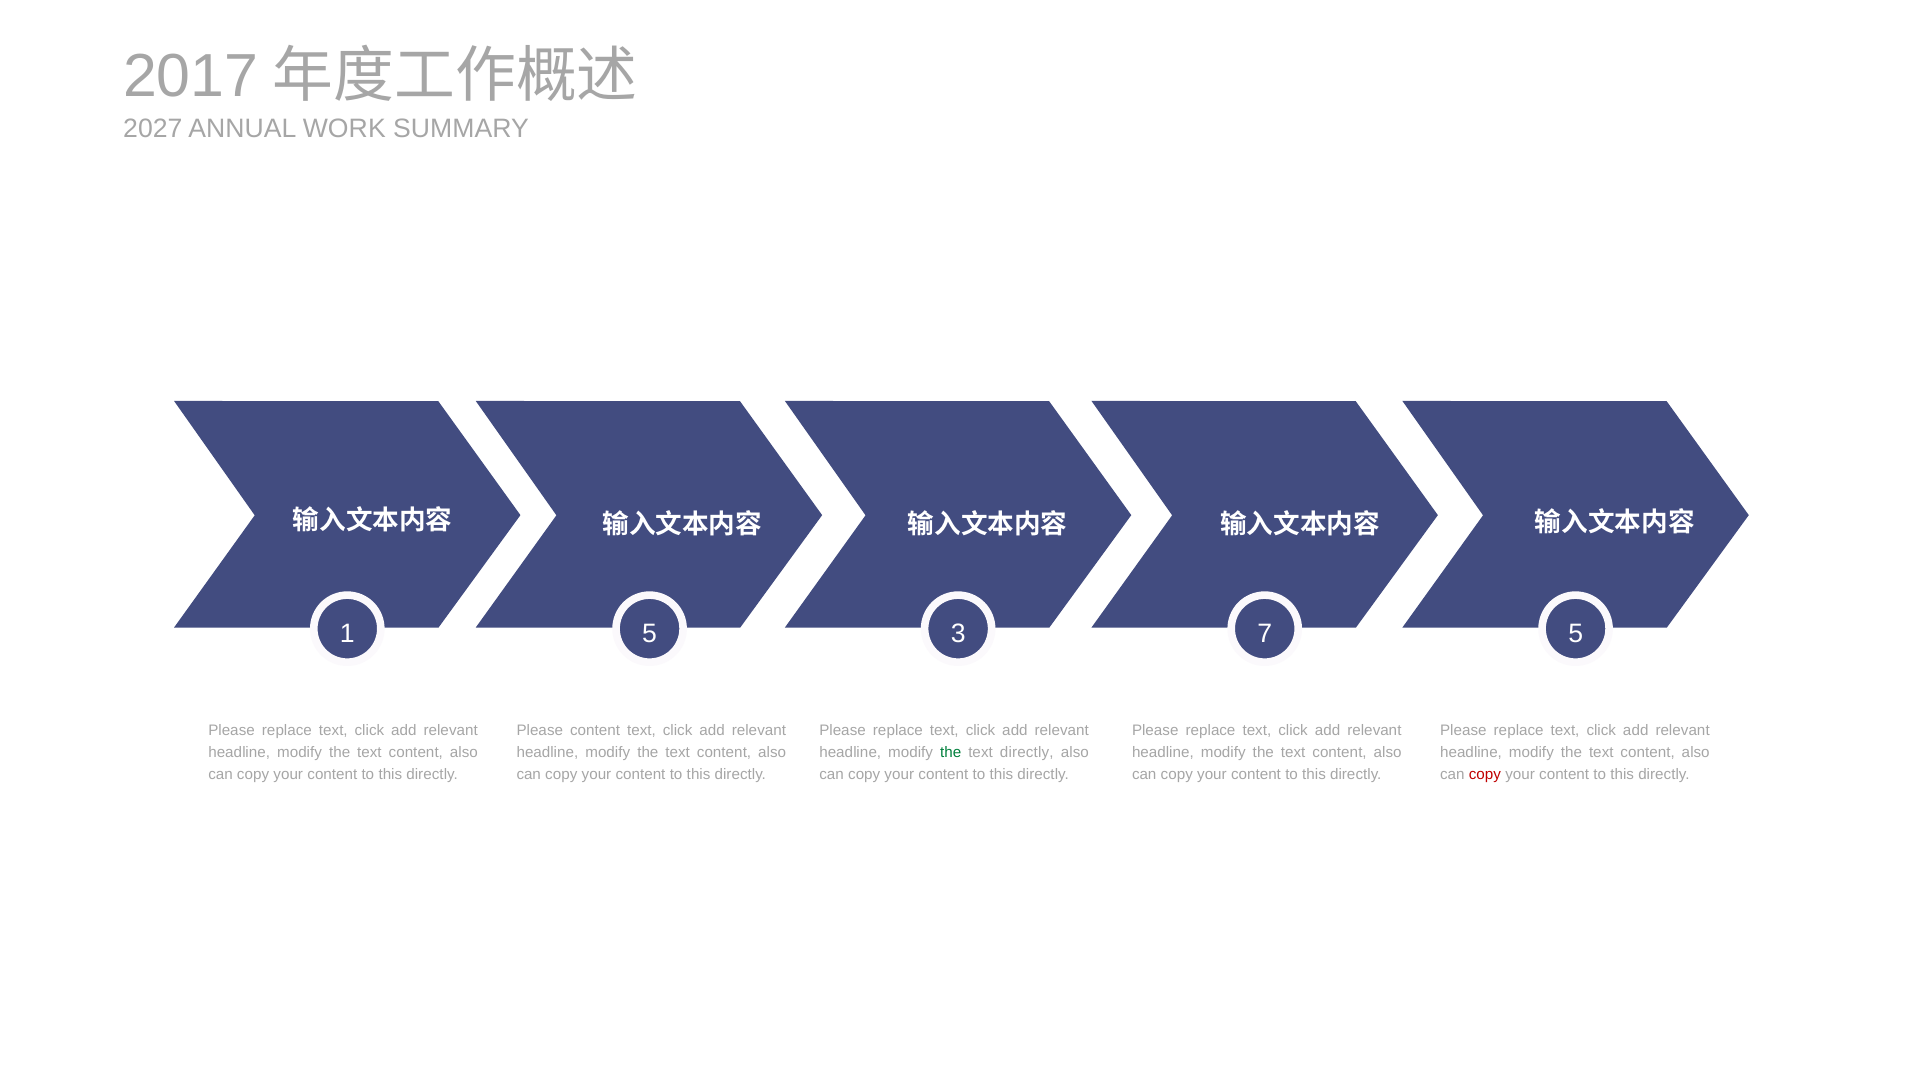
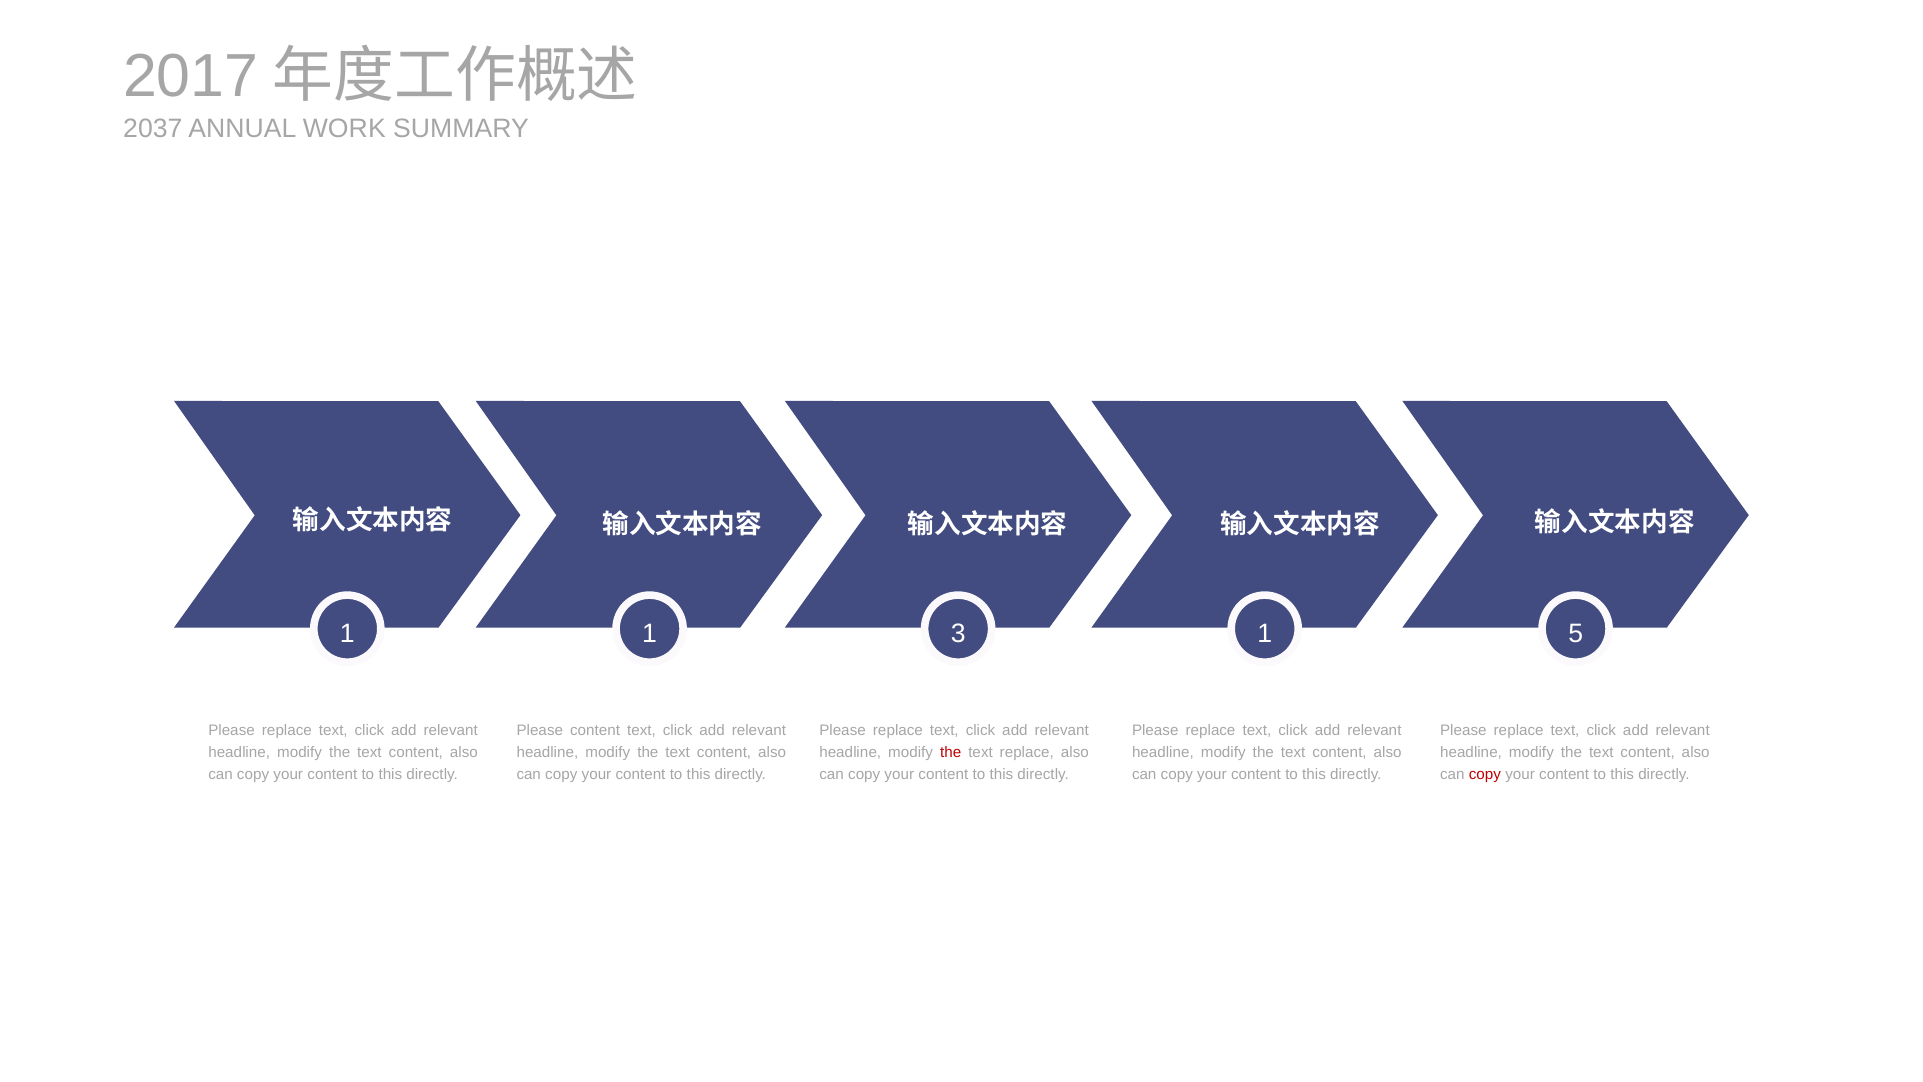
2027: 2027 -> 2037 (153, 129)
1 5: 5 -> 1 (650, 633)
3 7: 7 -> 1 (1265, 633)
the colour: green -> red (951, 753)
text directly: directly -> replace (1027, 753)
